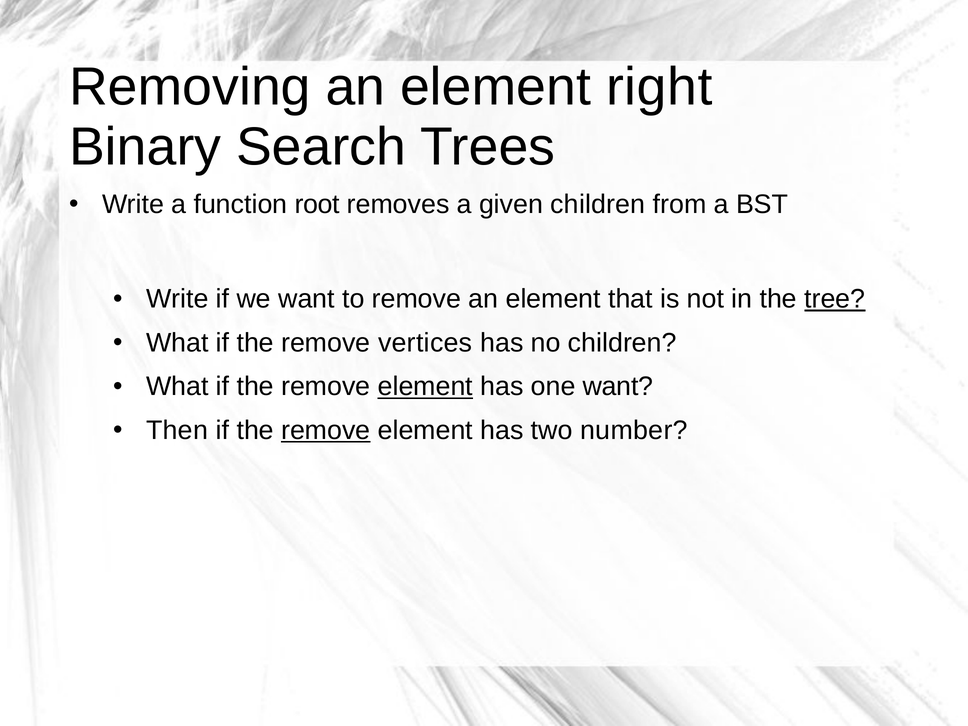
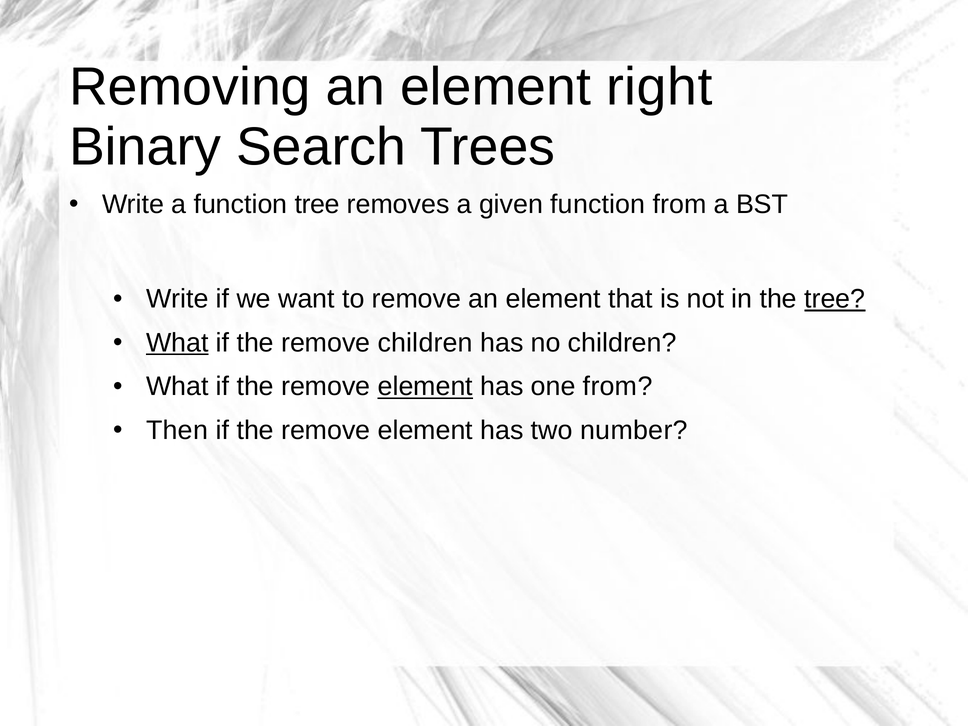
function root: root -> tree (317, 204)
given children: children -> function (598, 204)
What underline: none -> present (177, 343)
remove vertices: vertices -> children (425, 343)
one want: want -> from (618, 387)
remove underline: present -> none (326, 430)
